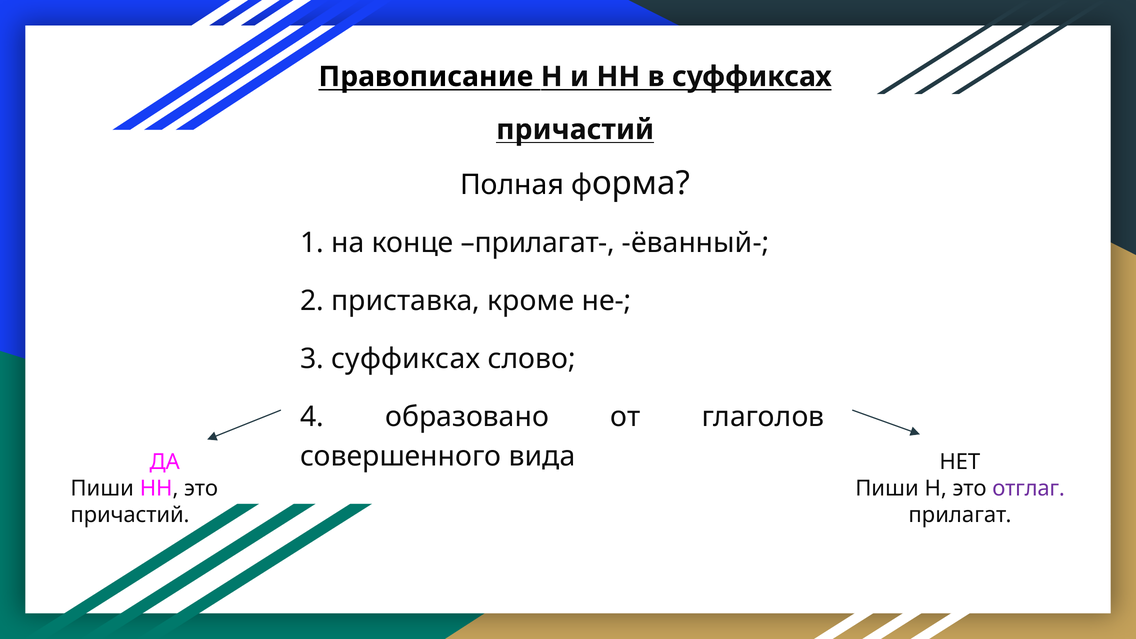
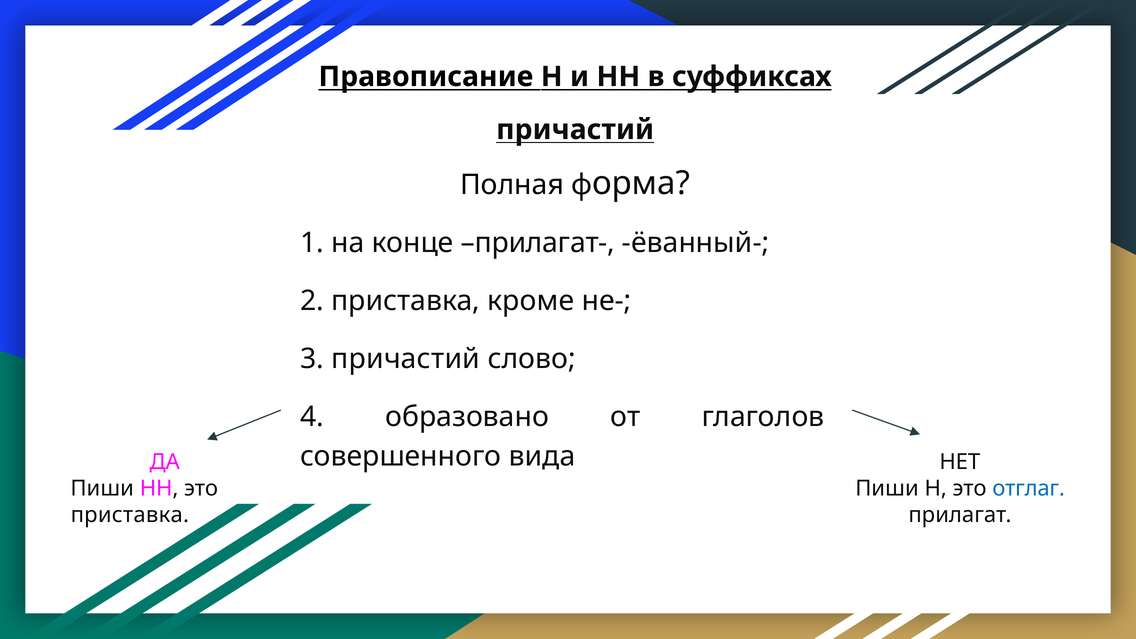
3 суффиксах: суффиксах -> причастий (406, 359)
отглаг colour: purple -> blue (1029, 489)
причастий: причастий -> приставка (130, 515)
